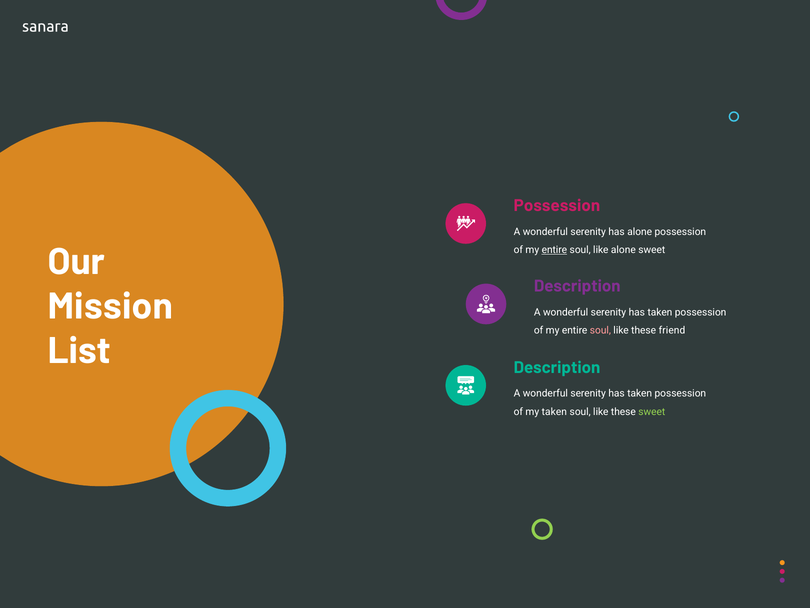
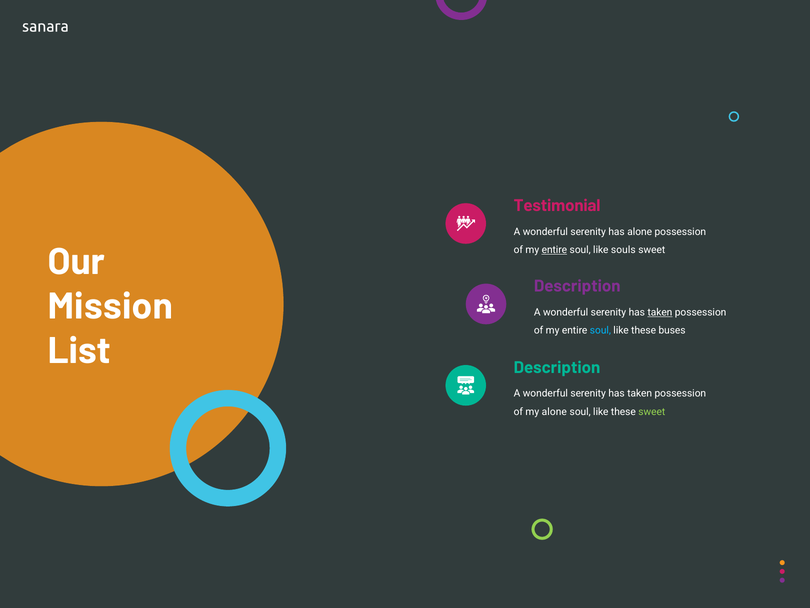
Possession: Possession -> Testimonial (557, 205)
like alone: alone -> souls (623, 250)
taken underline: none -> present (660, 312)
soul colour: pink -> light blue (600, 330)
friend: friend -> buses (672, 330)
my taken: taken -> alone (554, 412)
